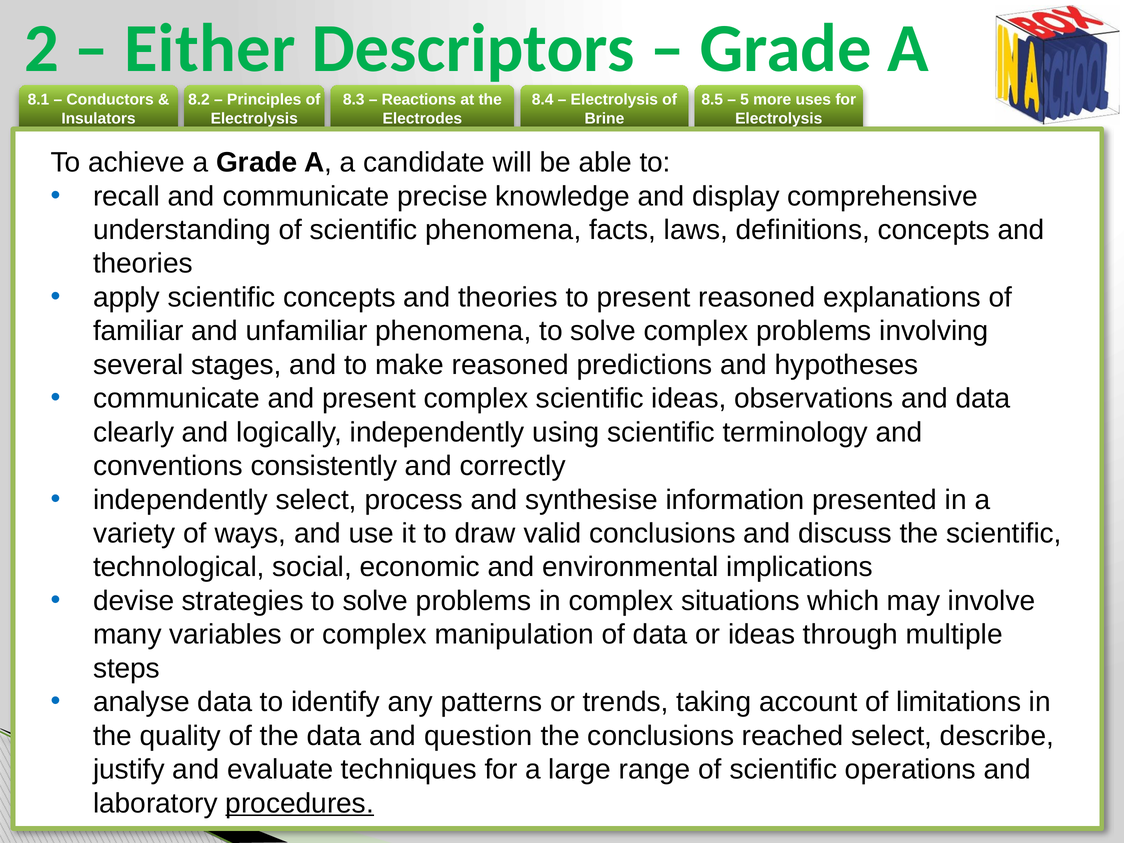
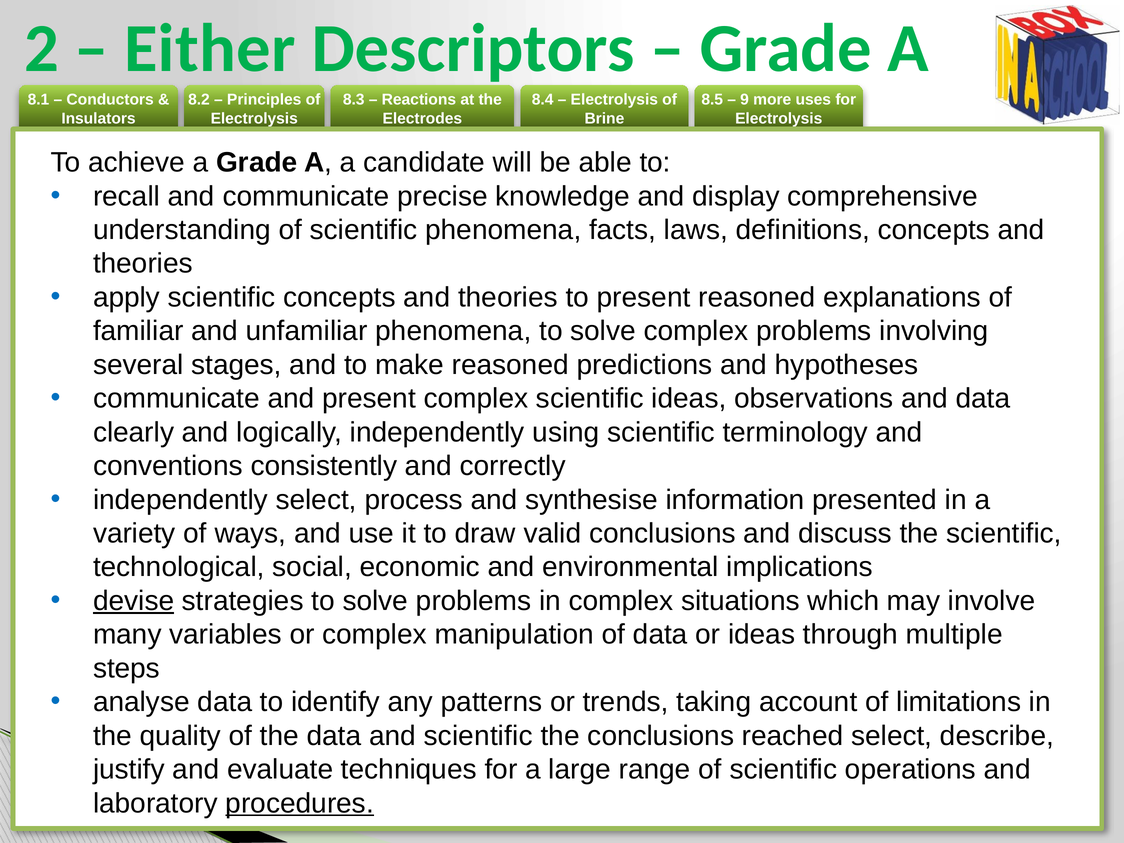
5: 5 -> 9 (745, 100)
devise underline: none -> present (134, 601)
and question: question -> scientific (478, 736)
